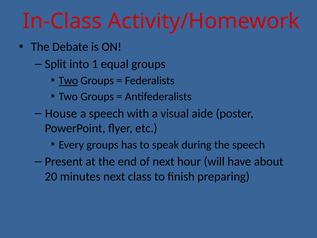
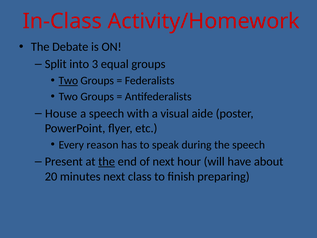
1: 1 -> 3 (95, 64)
Every groups: groups -> reason (102, 145)
the underline: none -> present (107, 161)
